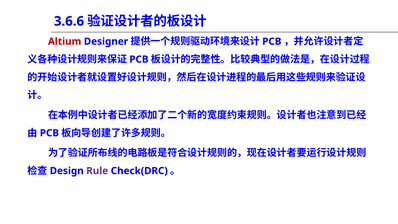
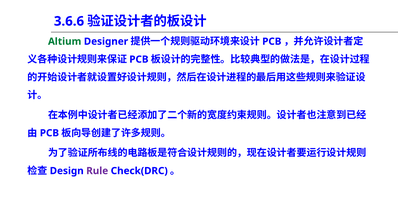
Altium colour: red -> green (65, 41)
